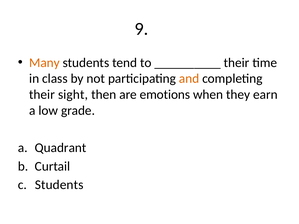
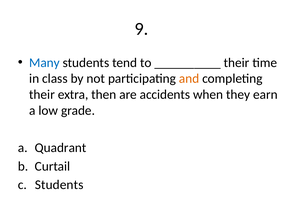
Many colour: orange -> blue (44, 63)
sight: sight -> extra (73, 95)
emotions: emotions -> accidents (165, 95)
